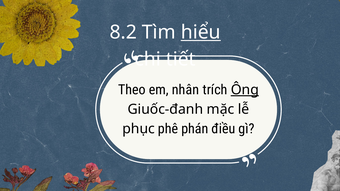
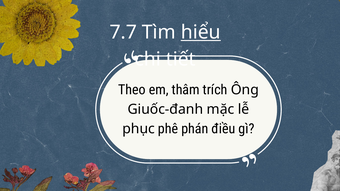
8.2: 8.2 -> 7.7 (123, 32)
nhân: nhân -> thâm (186, 90)
Ông underline: present -> none (245, 90)
